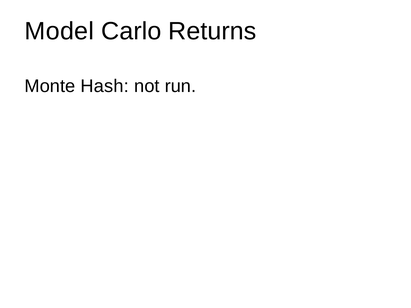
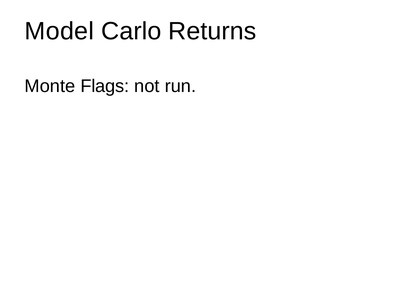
Hash: Hash -> Flags (105, 86)
